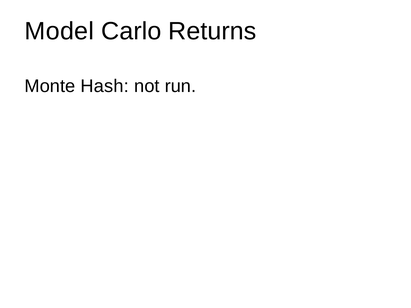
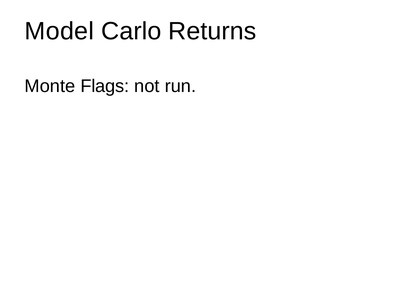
Hash: Hash -> Flags (105, 86)
